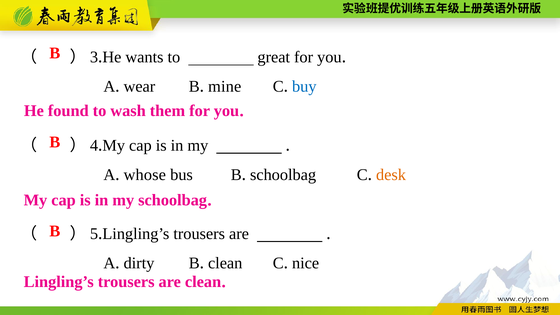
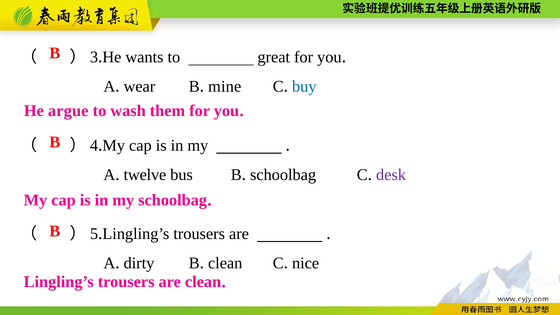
found: found -> argue (68, 111)
whose: whose -> twelve (145, 175)
desk colour: orange -> purple (391, 175)
